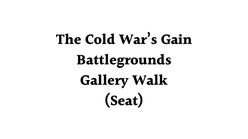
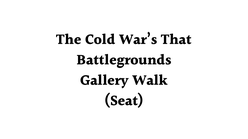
Gain: Gain -> That (176, 40)
